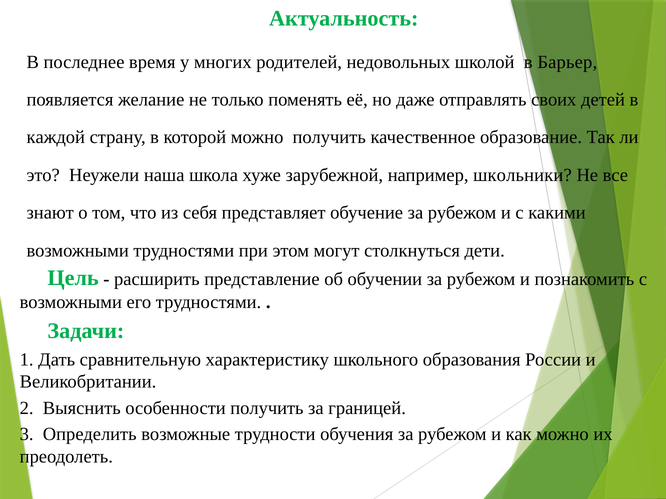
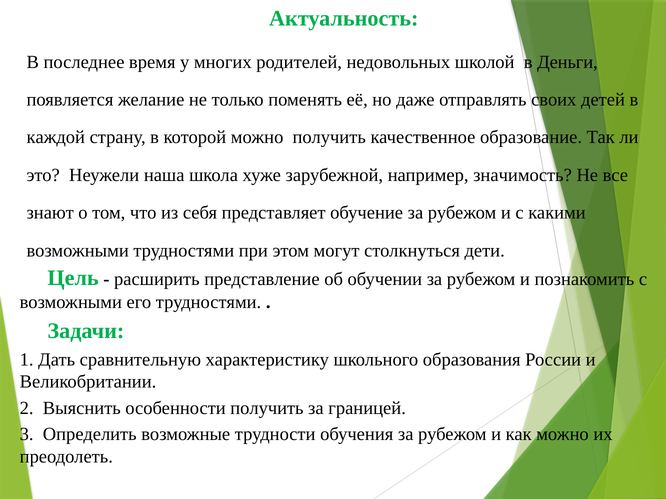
Барьер: Барьер -> Деньги (567, 62)
школьники: школьники -> значимость (523, 175)
